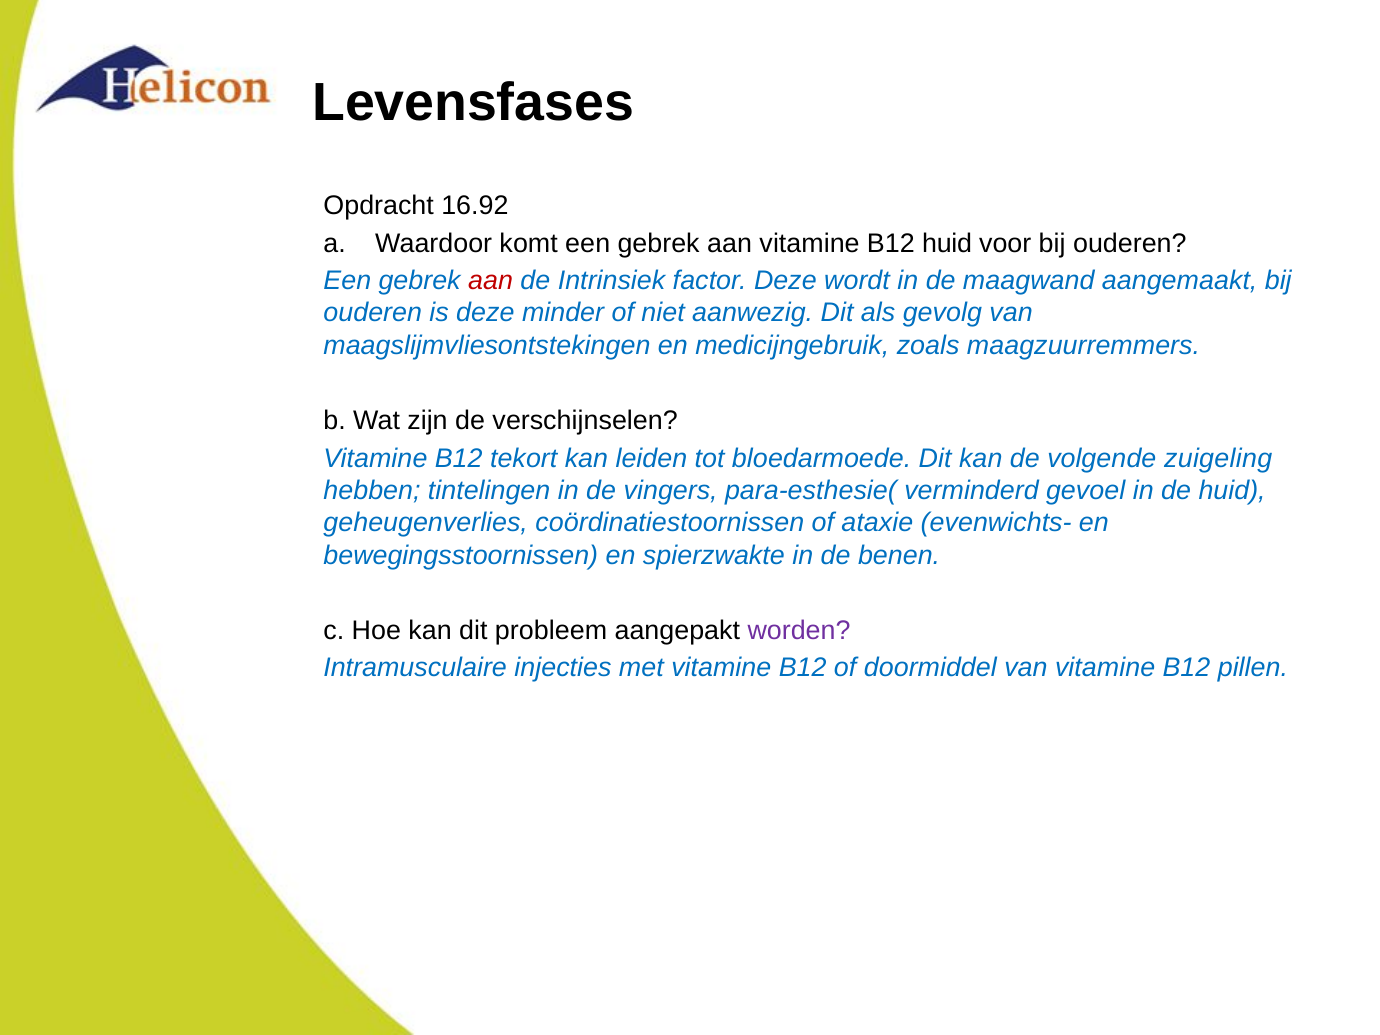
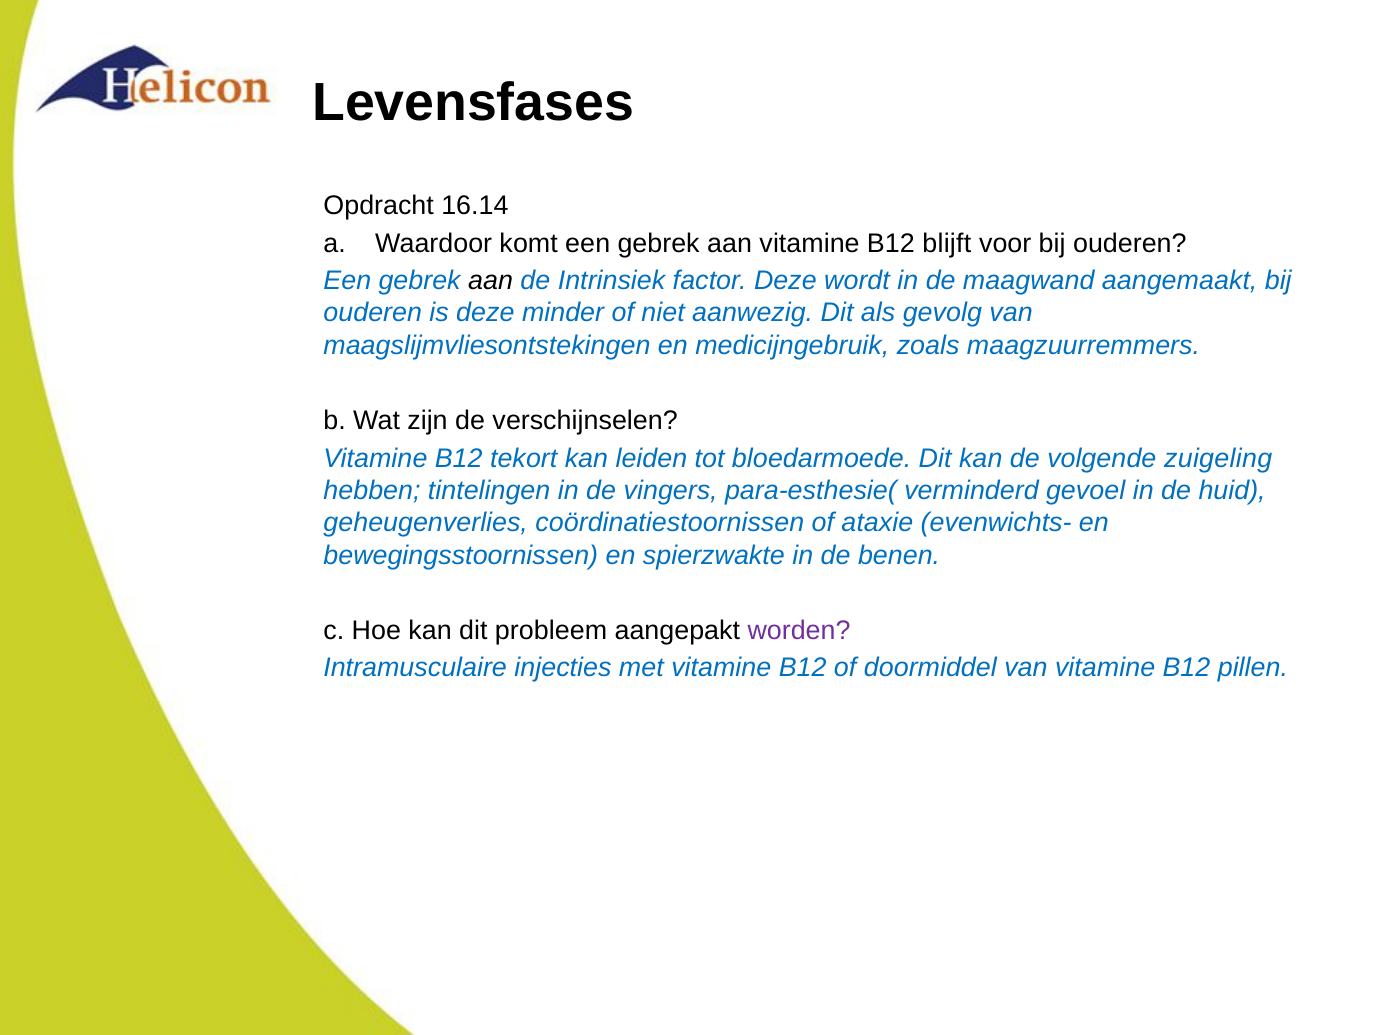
16.92: 16.92 -> 16.14 (475, 206)
B12 huid: huid -> blijft (947, 243)
aan colour: red -> black (491, 281)
